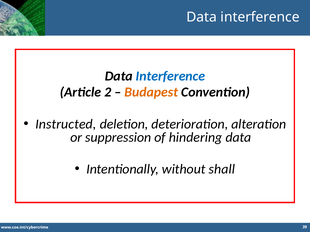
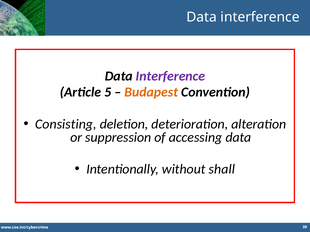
Interference colour: blue -> purple (170, 76)
2: 2 -> 5 (108, 92)
Instructed: Instructed -> Consisting (66, 124)
hindering: hindering -> accessing (196, 138)
